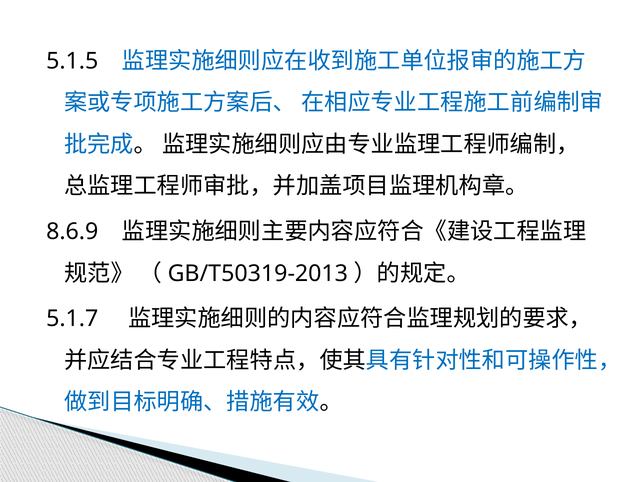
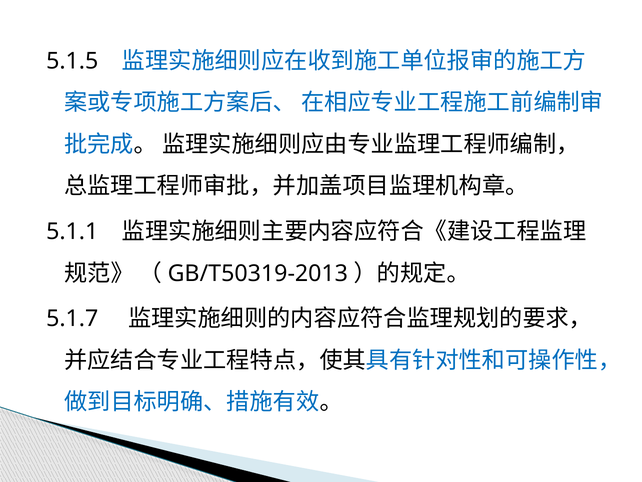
8.6.9: 8.6.9 -> 5.1.1 (72, 231)
